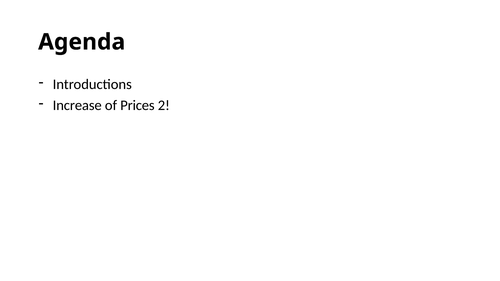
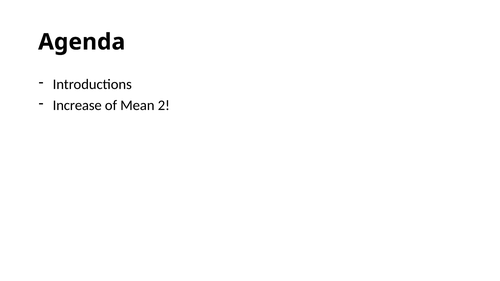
Prices: Prices -> Mean (137, 106)
